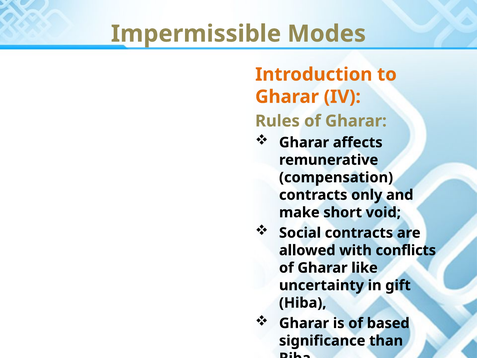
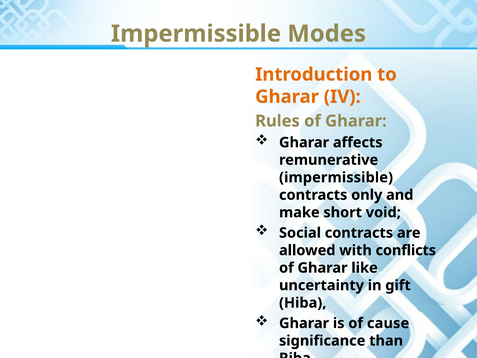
compensation: compensation -> impermissible (336, 177)
based: based -> cause (388, 323)
